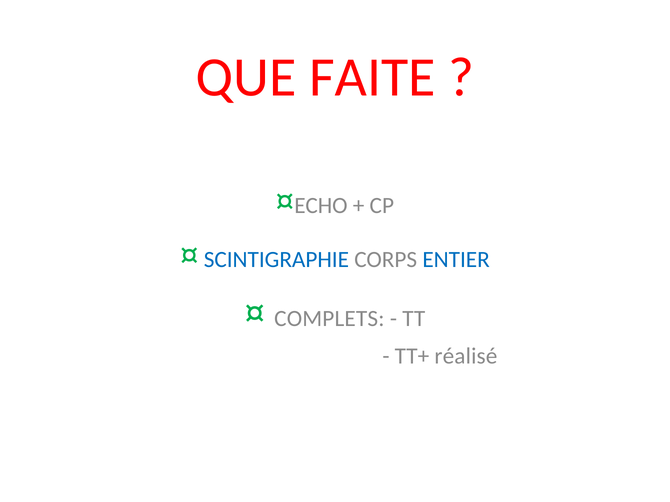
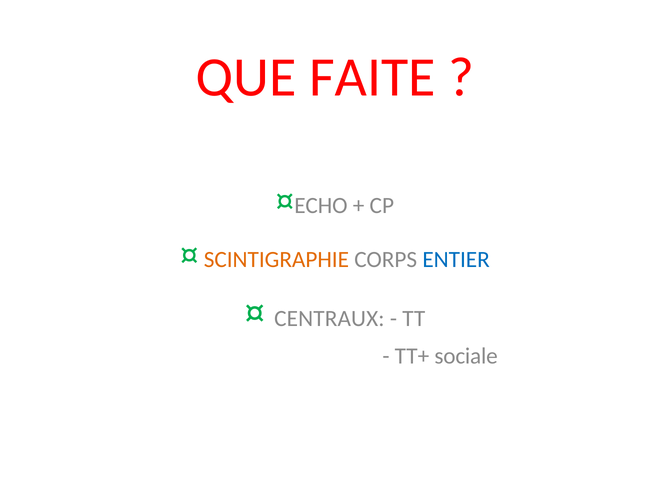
SCINTIGRAPHIE colour: blue -> orange (276, 260)
COMPLETS: COMPLETS -> CENTRAUX (329, 319)
réalisé: réalisé -> sociale (466, 356)
